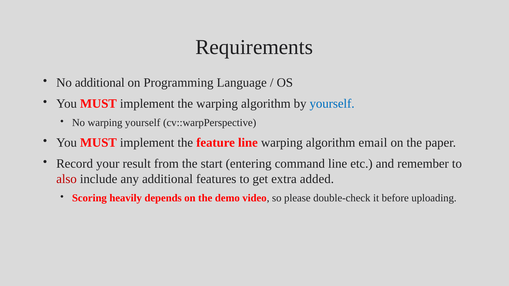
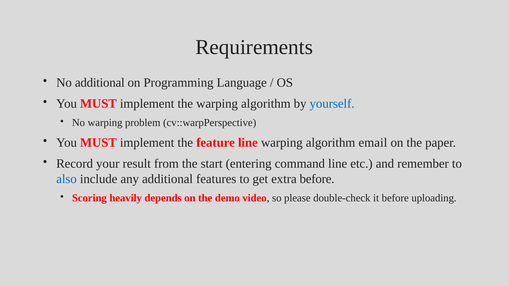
warping yourself: yourself -> problem (143, 123)
also colour: red -> blue (67, 179)
extra added: added -> before (317, 179)
